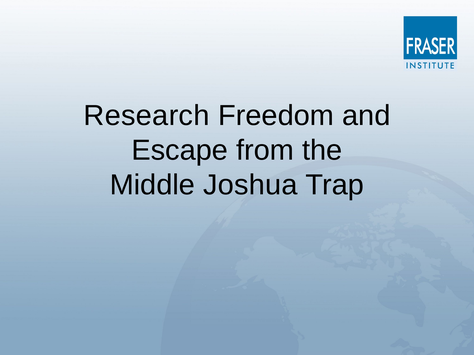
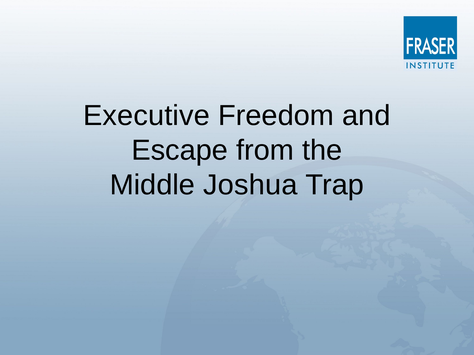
Research: Research -> Executive (147, 116)
